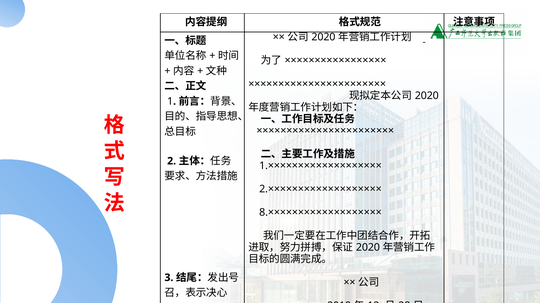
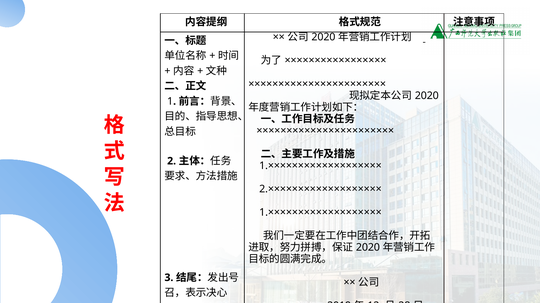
8.×××××××××××××××××××: 8.××××××××××××××××××× -> 1.××××××××××××××××××× (320, 213)
